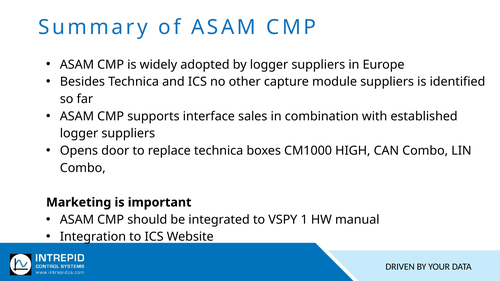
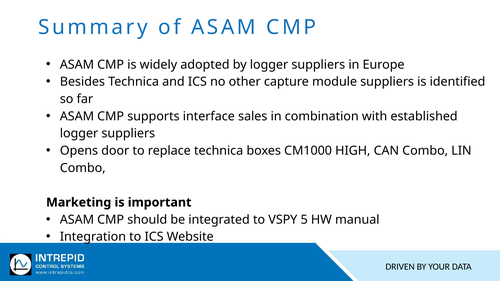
1: 1 -> 5 (304, 220)
